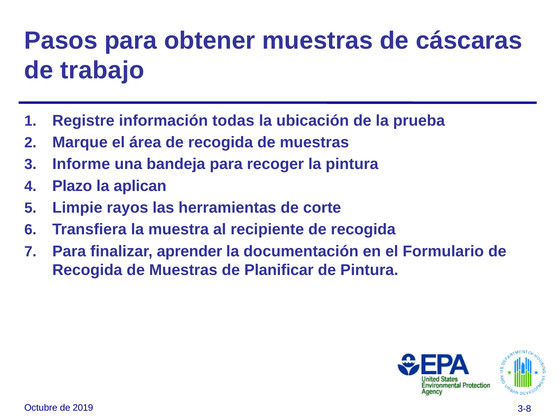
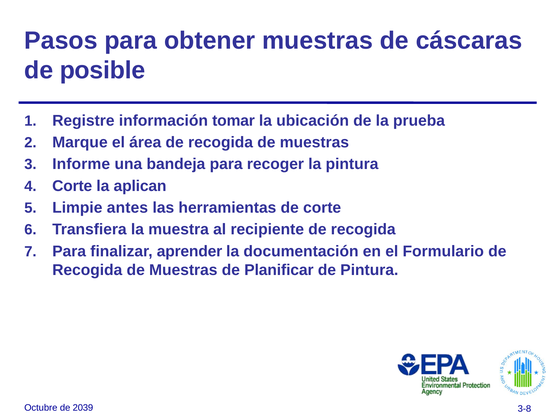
trabajo: trabajo -> posible (102, 70)
todas: todas -> tomar (234, 121)
Plazo: Plazo -> Corte (72, 186)
rayos: rayos -> antes (127, 208)
2019: 2019 -> 2039 (83, 408)
